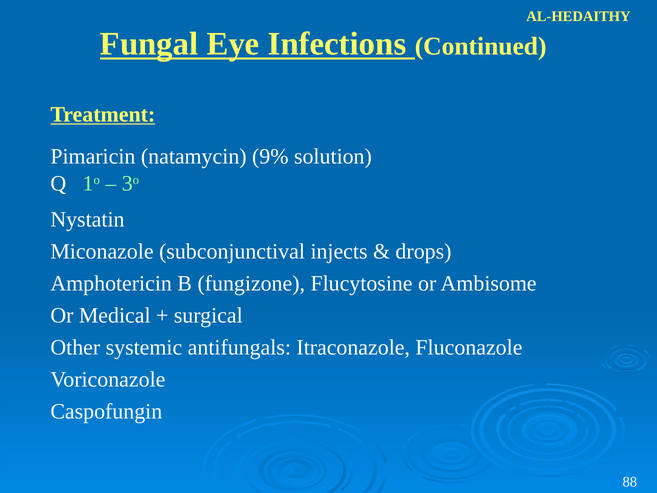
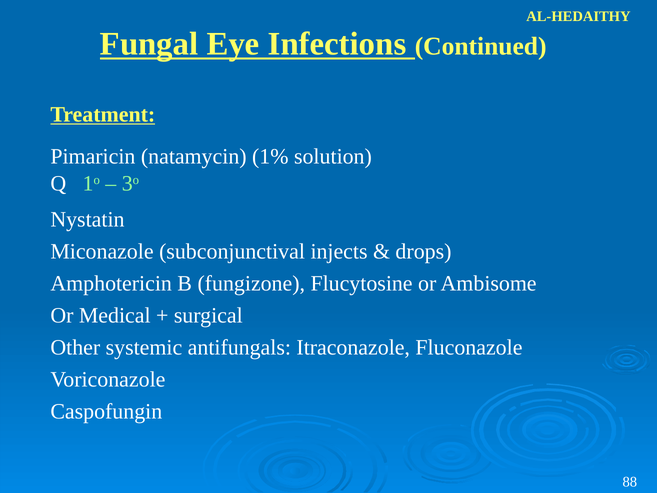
9%: 9% -> 1% (270, 157)
